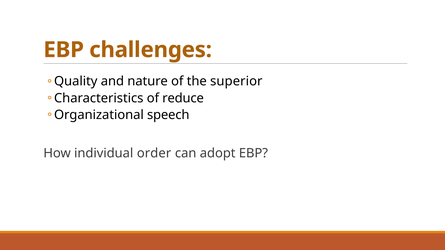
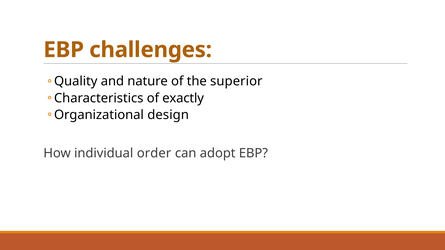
reduce: reduce -> exactly (183, 98)
speech: speech -> design (168, 115)
